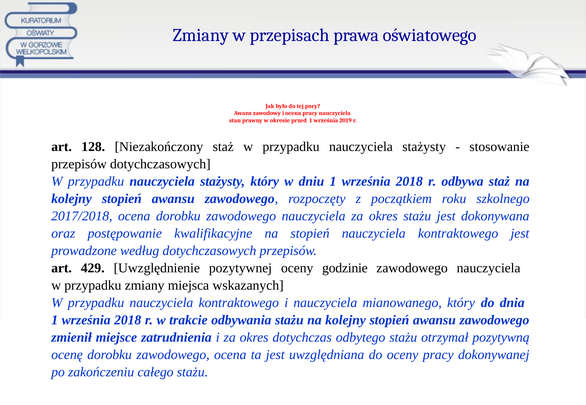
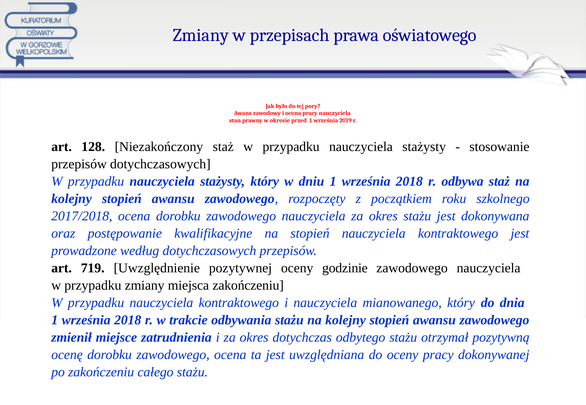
429: 429 -> 719 (93, 268)
miejsca wskazanych: wskazanych -> zakończeniu (248, 286)
